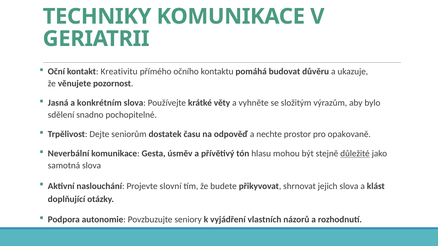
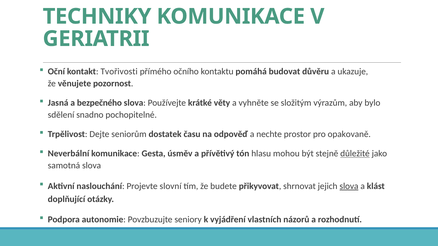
Kreativitu: Kreativitu -> Tvořivosti (119, 72)
konkrétním: konkrétním -> bezpečného (99, 103)
slova underline: none -> present (349, 186)
